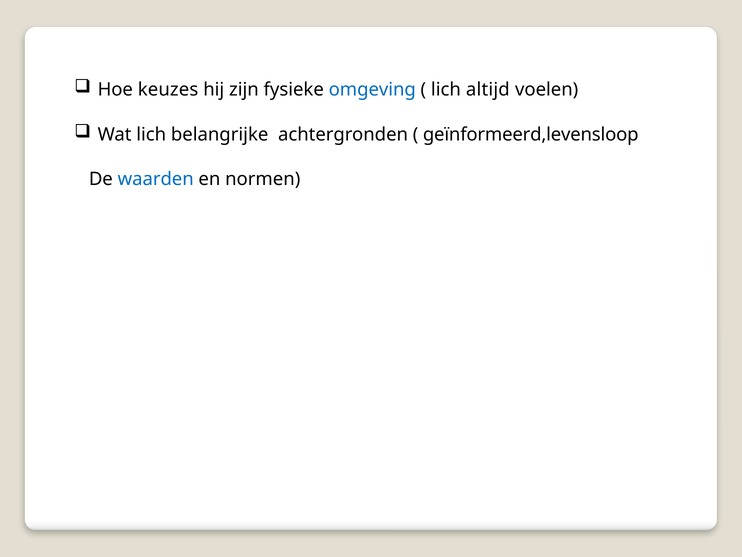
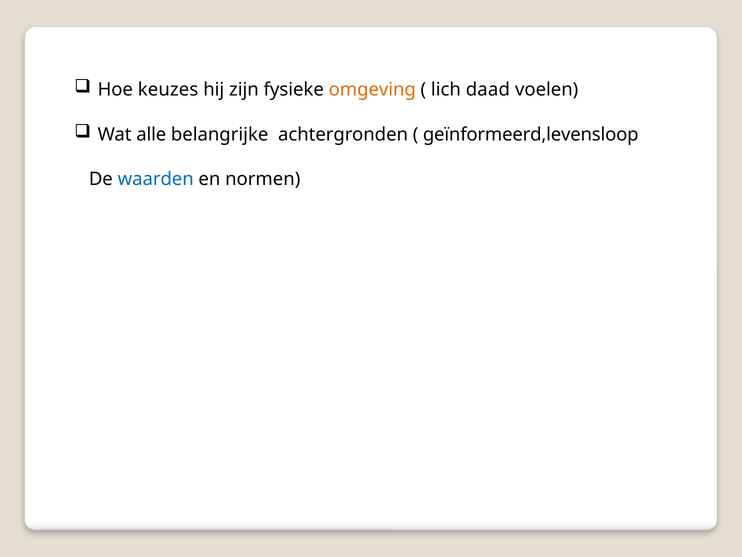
omgeving colour: blue -> orange (372, 90)
altijd: altijd -> daad (488, 90)
Wat lich: lich -> alle (151, 134)
